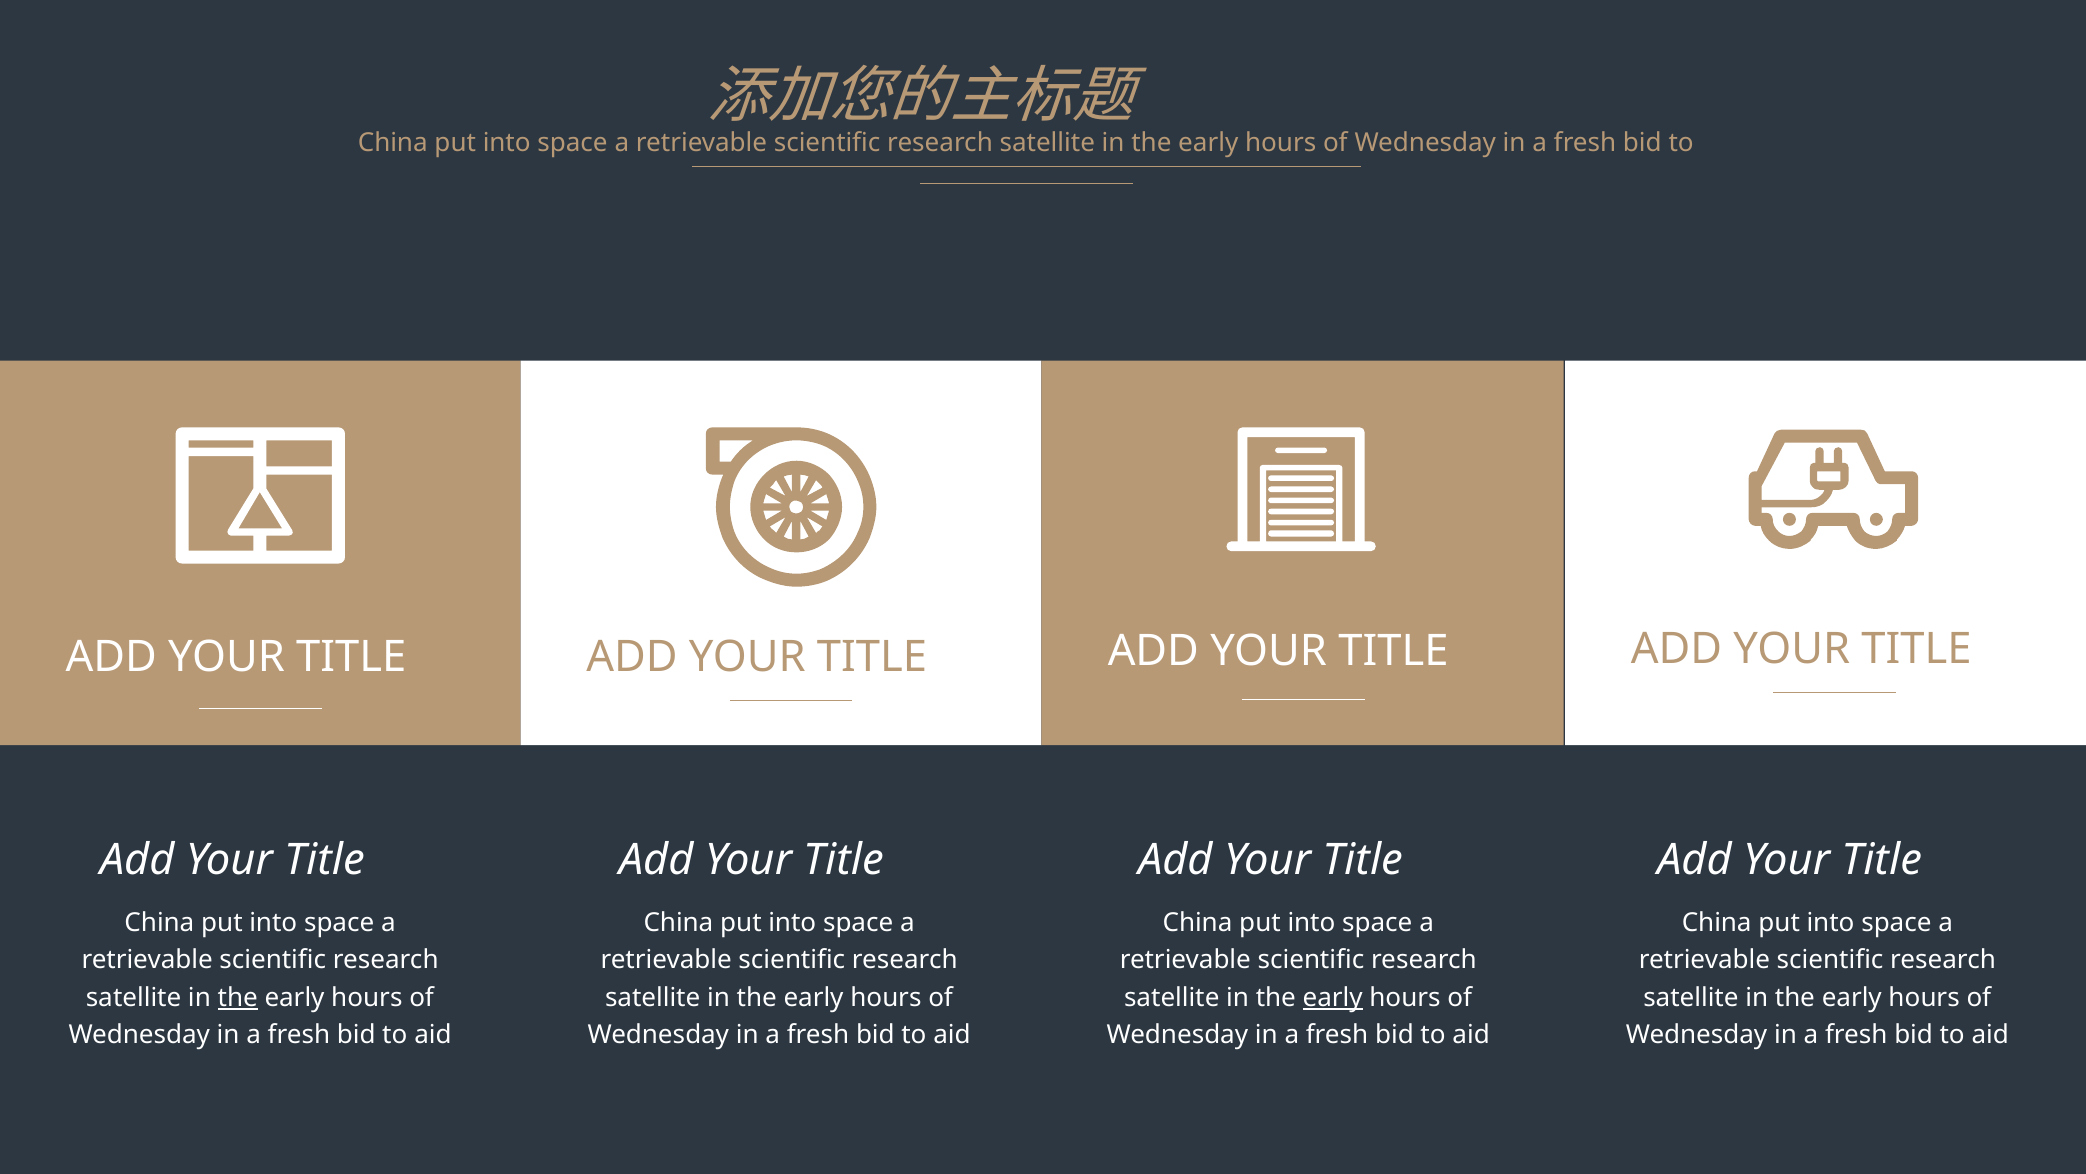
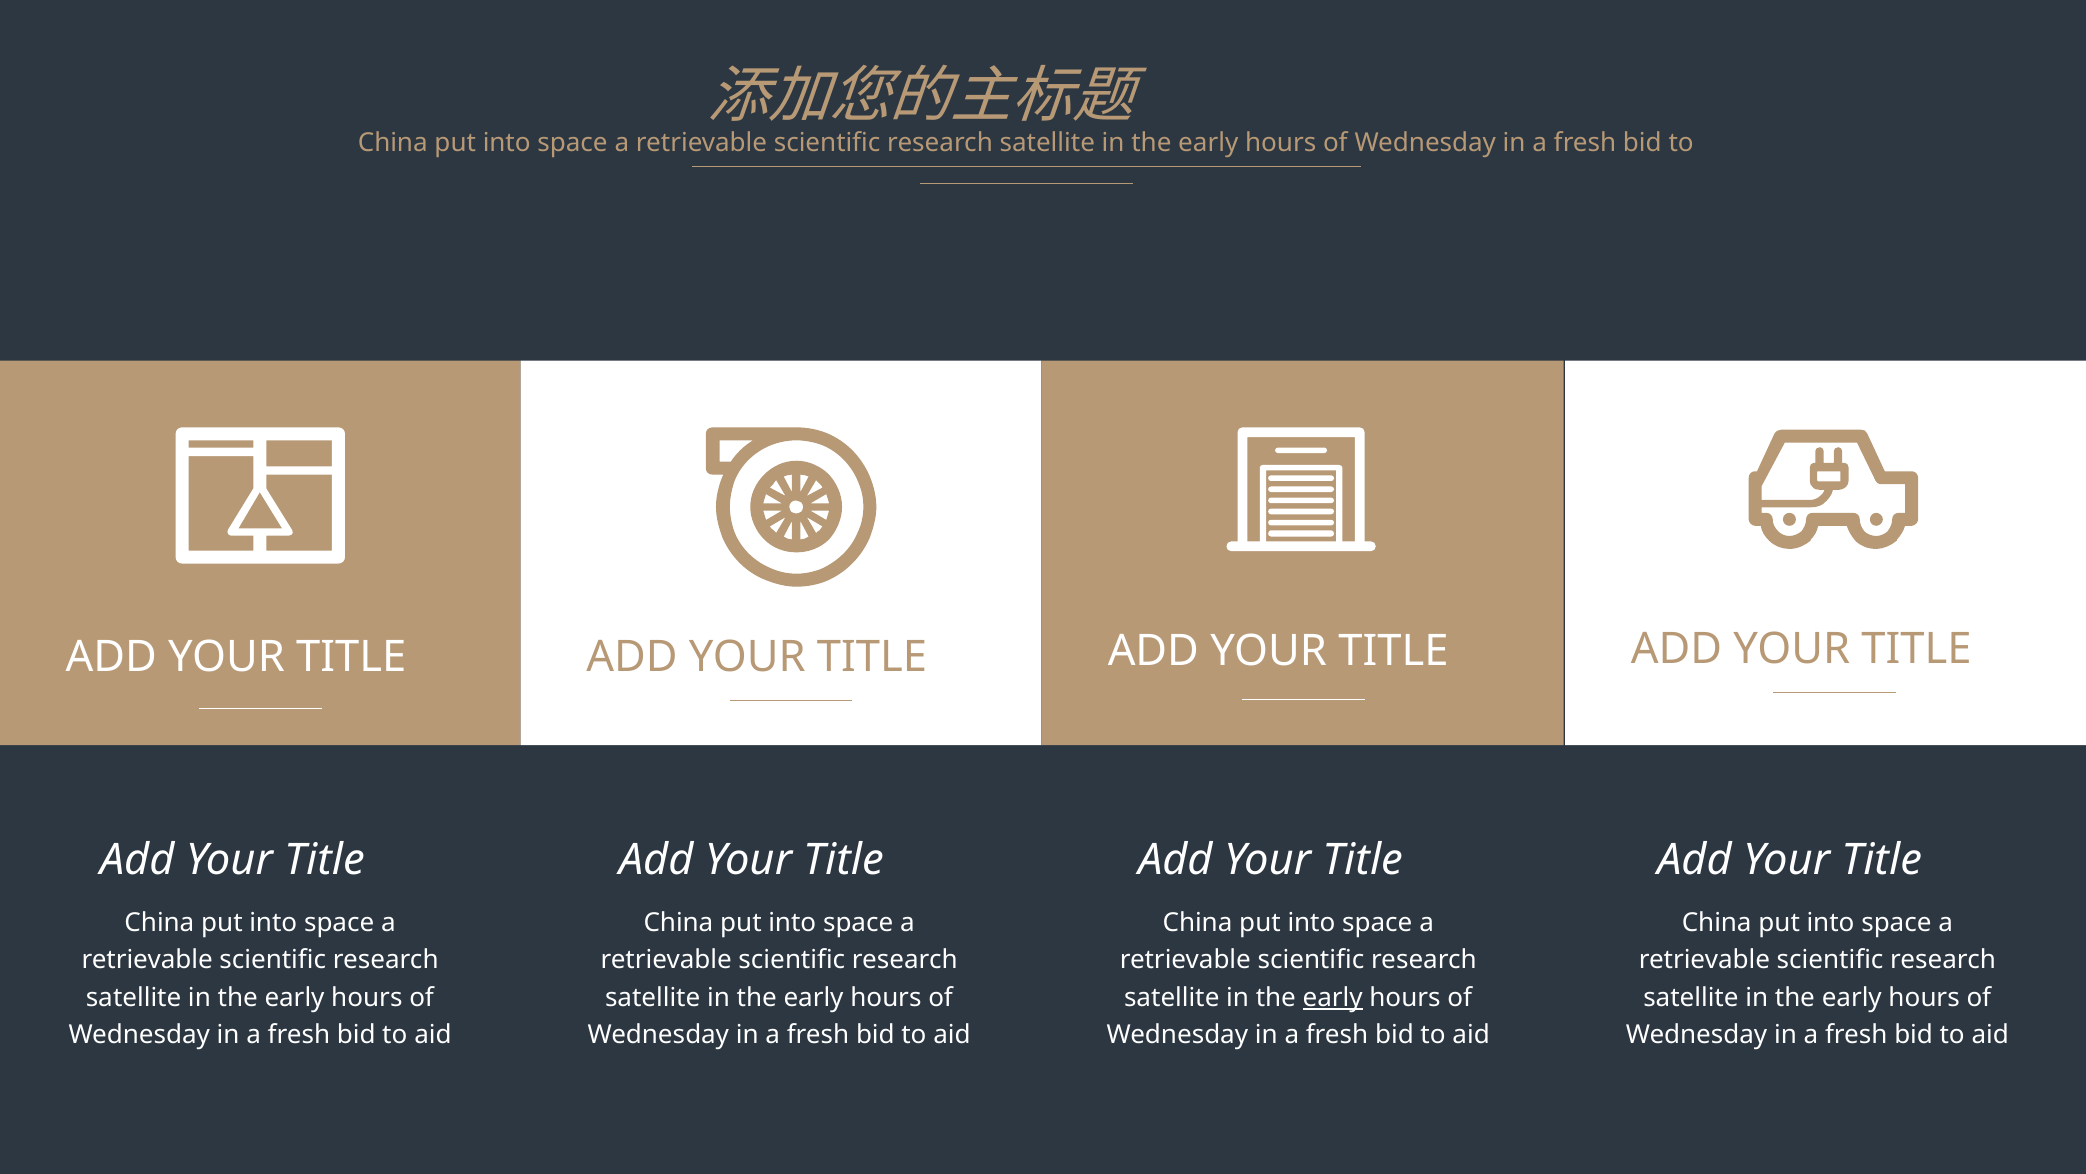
the underline: present -> none (238, 997)
